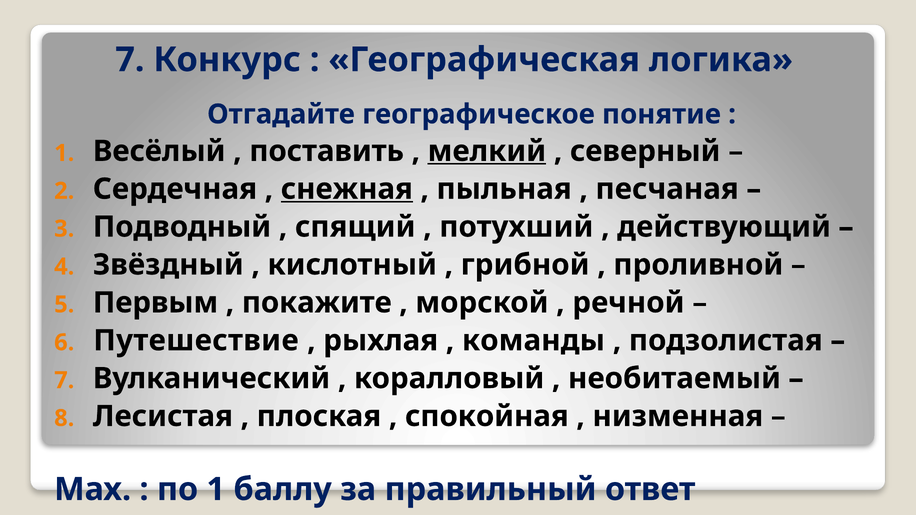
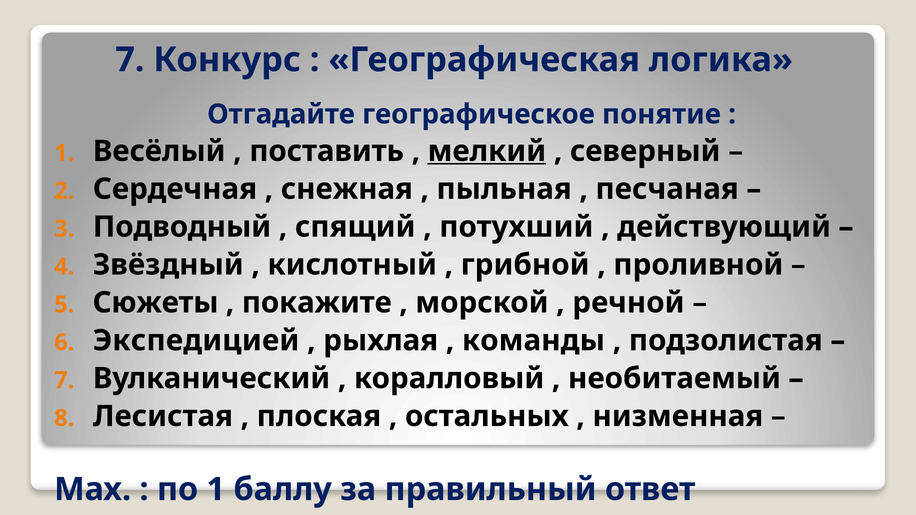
снежная underline: present -> none (347, 189)
Первым: Первым -> Сюжеты (156, 303)
Путешествие: Путешествие -> Экспедицией (196, 341)
спокойная: спокойная -> остальных (487, 416)
